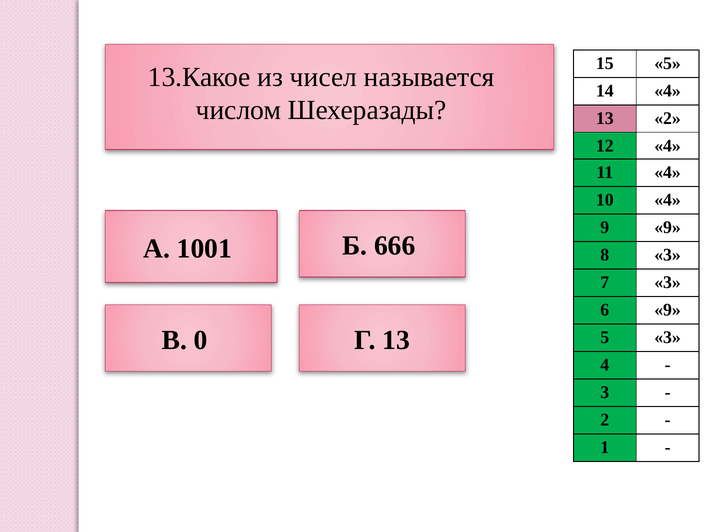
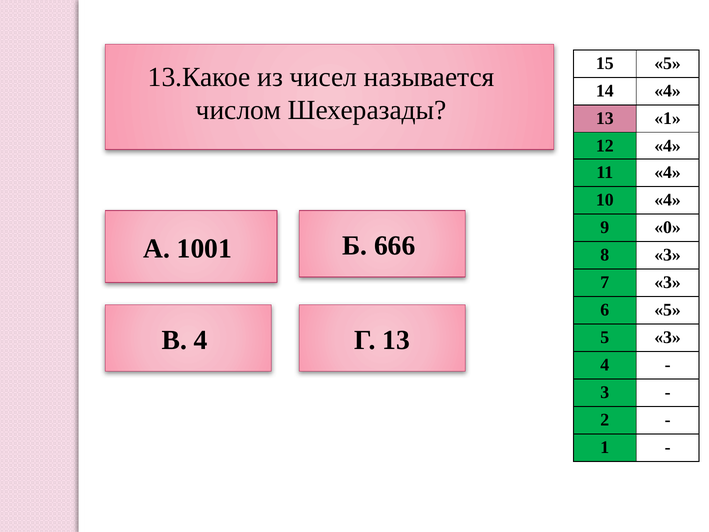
13 2: 2 -> 1 (668, 118)
9 9: 9 -> 0 (668, 227)
6 9: 9 -> 5 (668, 310)
В 0: 0 -> 4 (201, 340)
